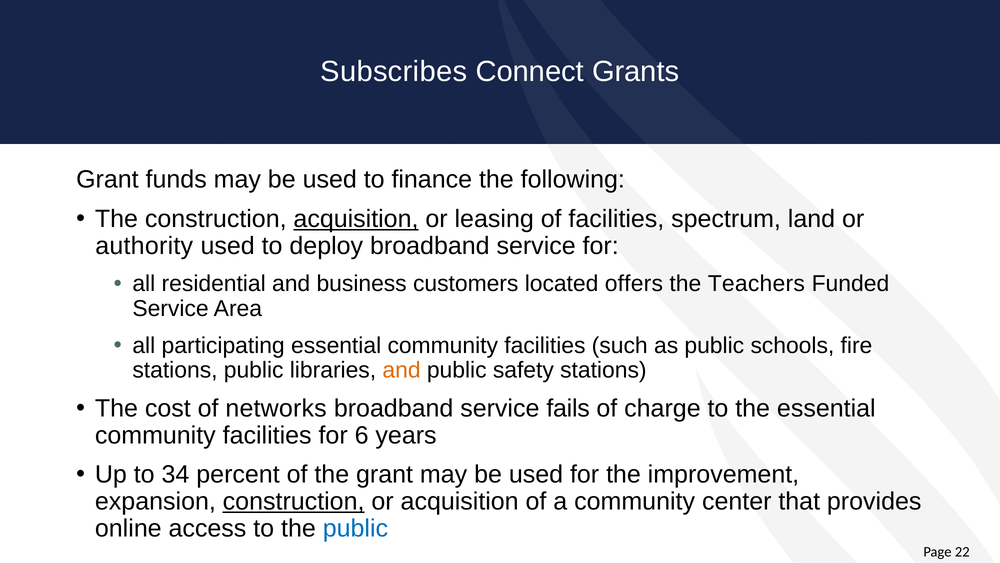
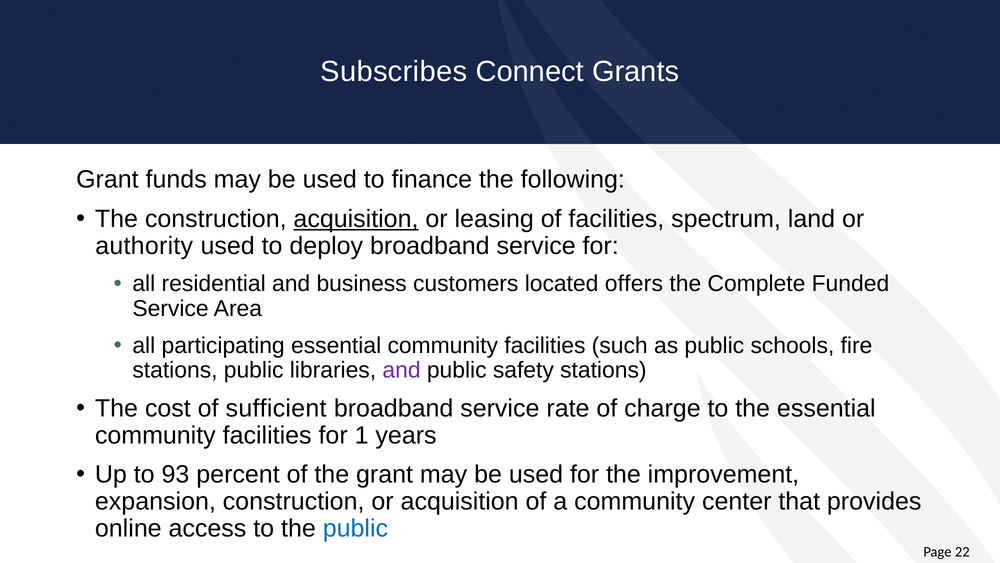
Teachers: Teachers -> Complete (756, 284)
and colour: orange -> purple (402, 370)
networks: networks -> sufficient (276, 408)
fails: fails -> rate (568, 408)
6: 6 -> 1 (362, 435)
34: 34 -> 93 (175, 474)
construction underline: present -> none (294, 501)
